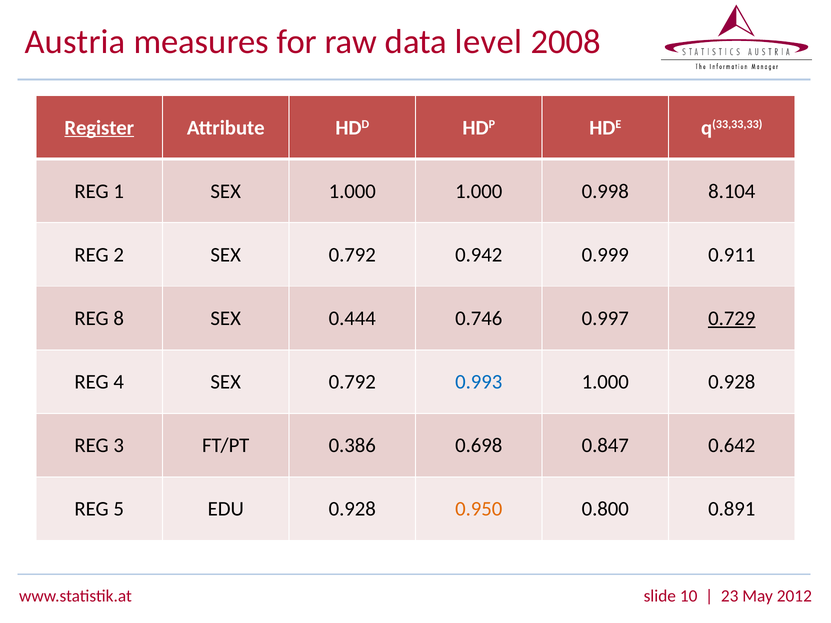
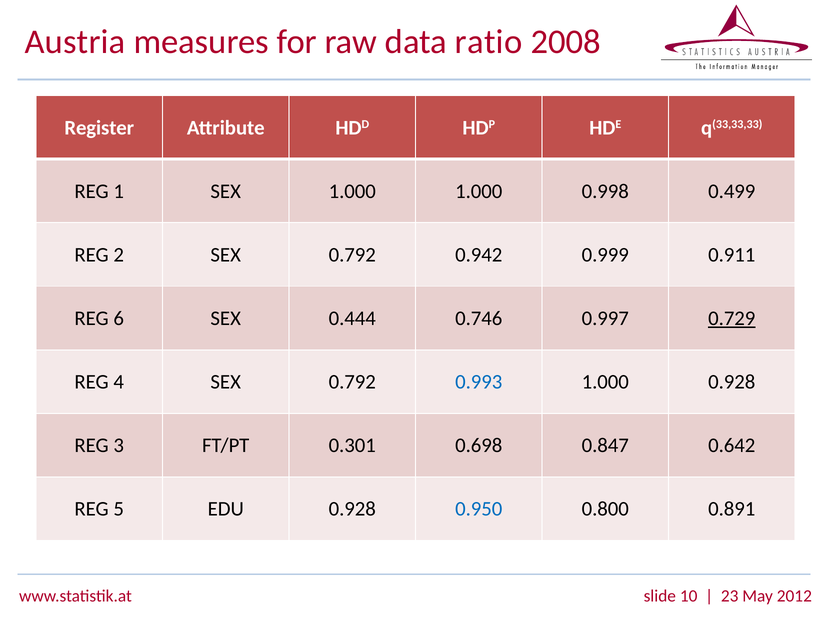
level: level -> ratio (489, 42)
Register underline: present -> none (99, 128)
8.104: 8.104 -> 0.499 (732, 191)
8: 8 -> 6 (119, 318)
0.386: 0.386 -> 0.301 (352, 446)
0.950 colour: orange -> blue (479, 509)
